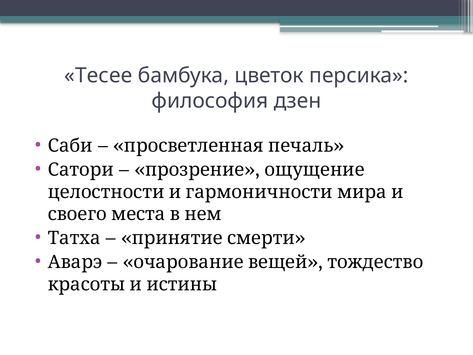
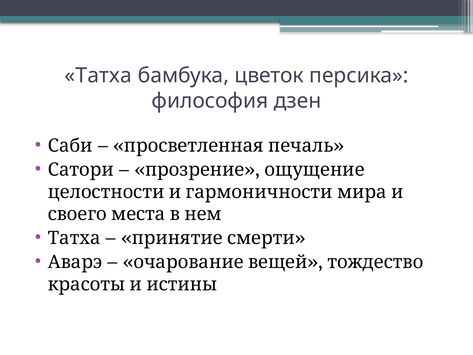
Тесее: Тесее -> Татха (98, 76)
